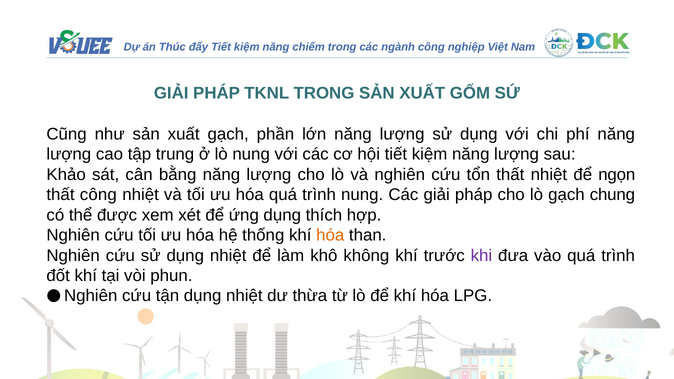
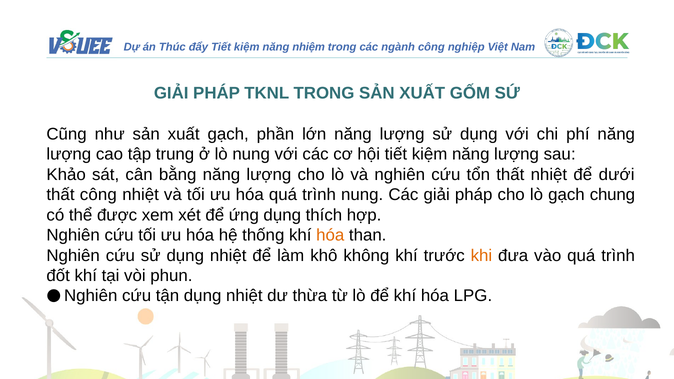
chiếm: chiếm -> nhiệm (309, 47)
ngọn: ngọn -> dưới (617, 175)
khi colour: purple -> orange (481, 256)
